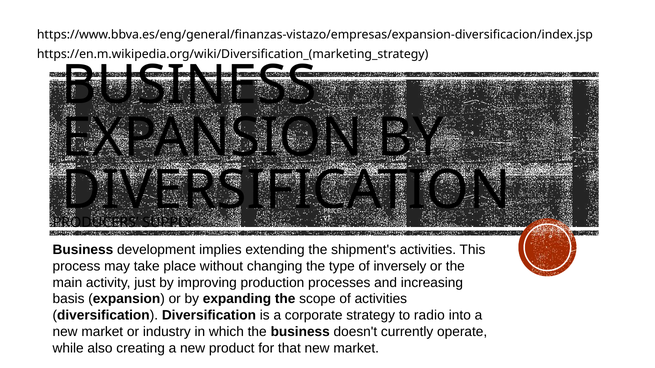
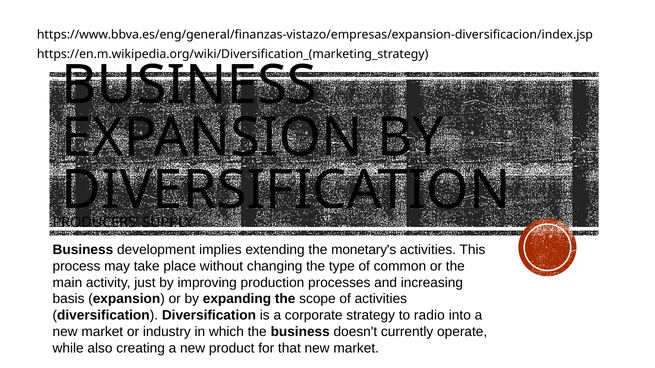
shipment's: shipment's -> monetary's (364, 250)
inversely: inversely -> common (400, 267)
